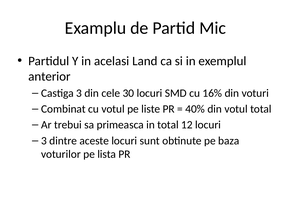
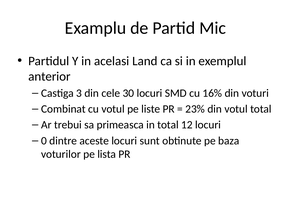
40%: 40% -> 23% (195, 109)
3: 3 -> 0 (44, 141)
